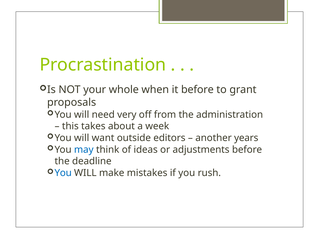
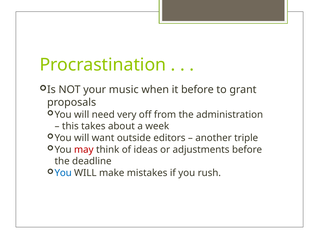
whole: whole -> music (124, 90)
years: years -> triple (246, 138)
may colour: blue -> red (84, 150)
